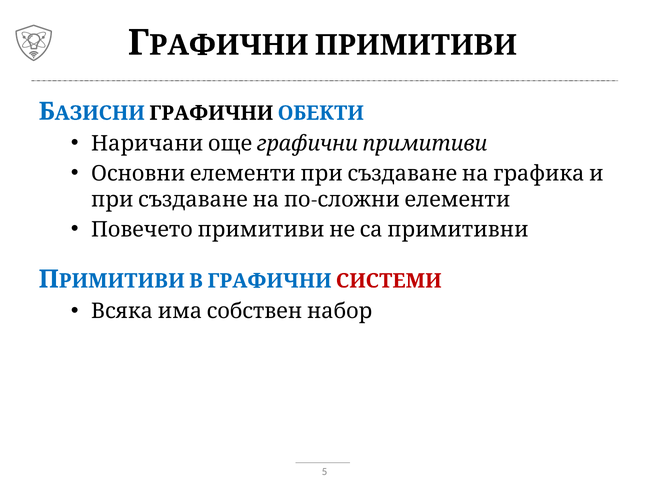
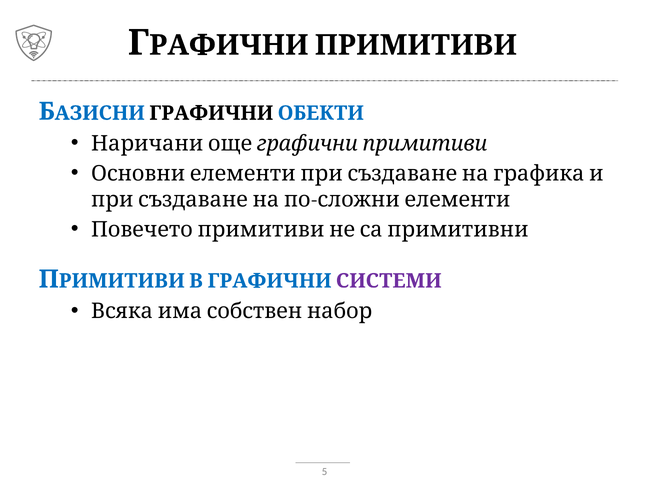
СИСТЕМИ colour: red -> purple (389, 281)
